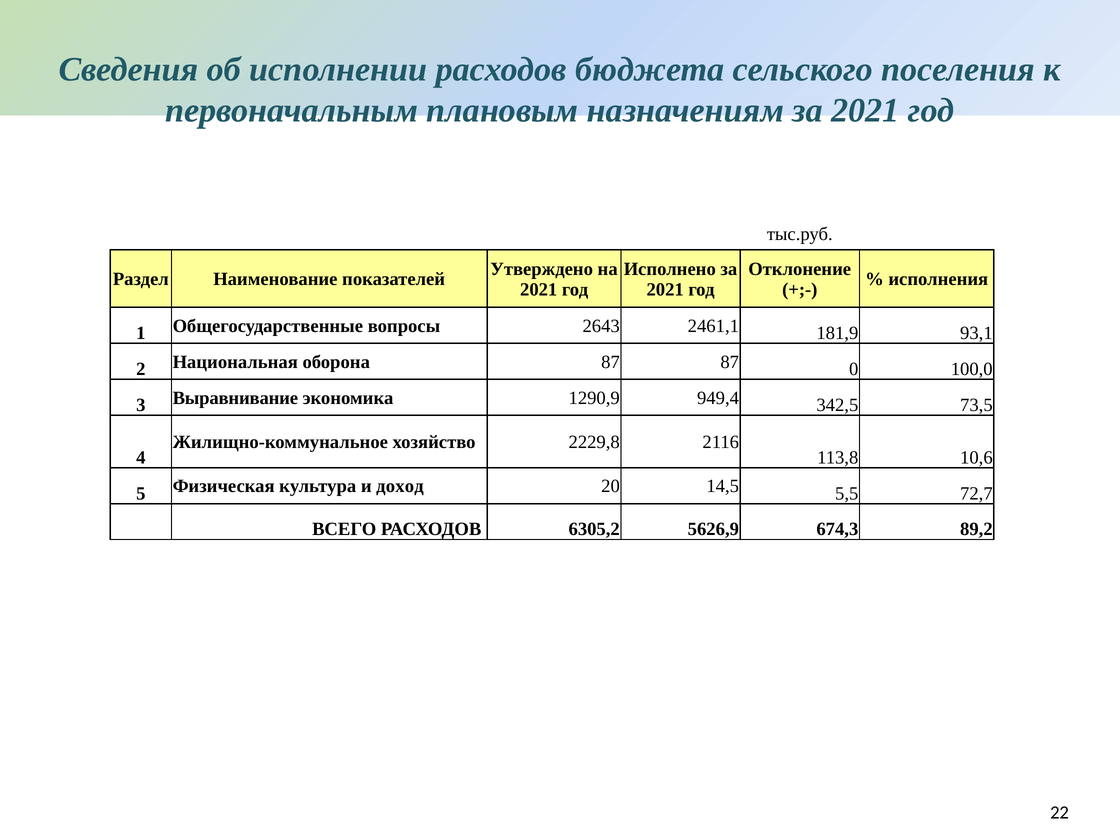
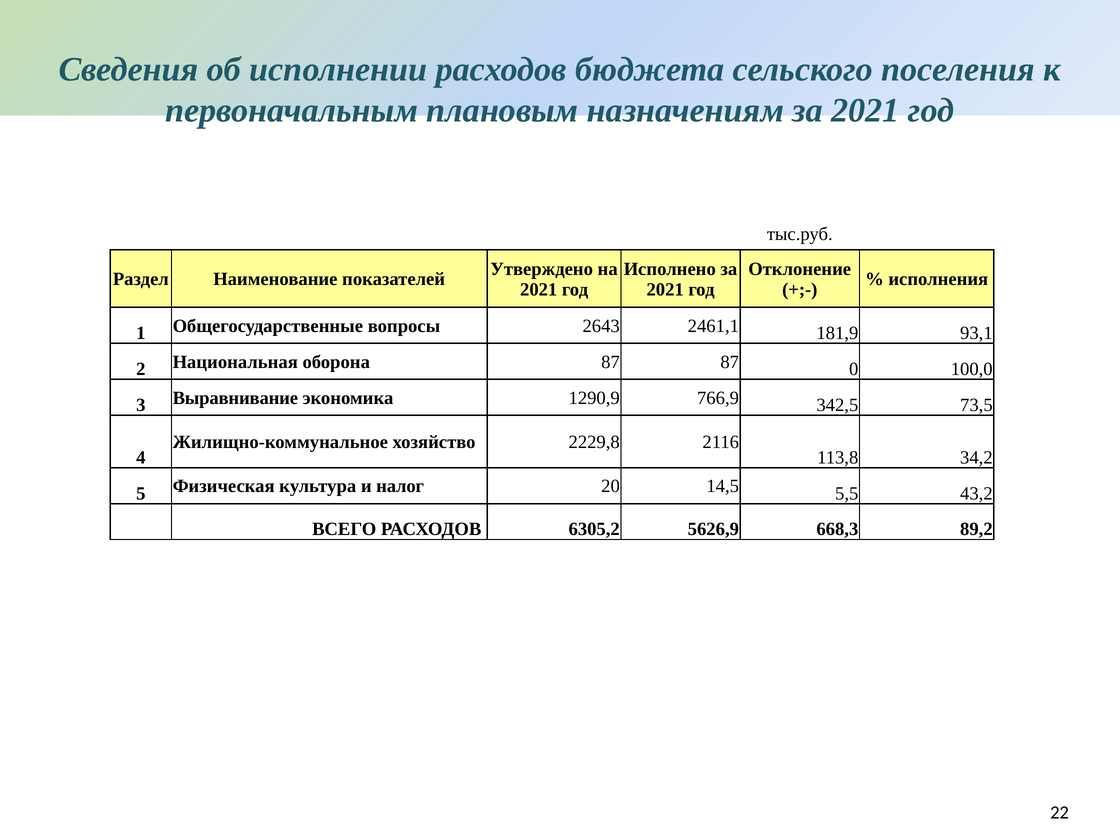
949,4: 949,4 -> 766,9 (718, 398)
10,6: 10,6 -> 34,2 (976, 457)
доход: доход -> налог (400, 486)
72,7: 72,7 -> 43,2 (976, 493)
674,3: 674,3 -> 668,3 (837, 529)
